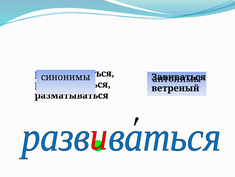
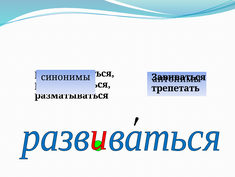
ветреный: ветреный -> трепетать (175, 88)
